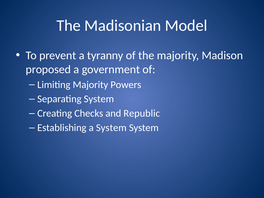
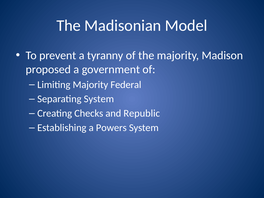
Powers: Powers -> Federal (126, 85)
a System: System -> Powers (111, 128)
